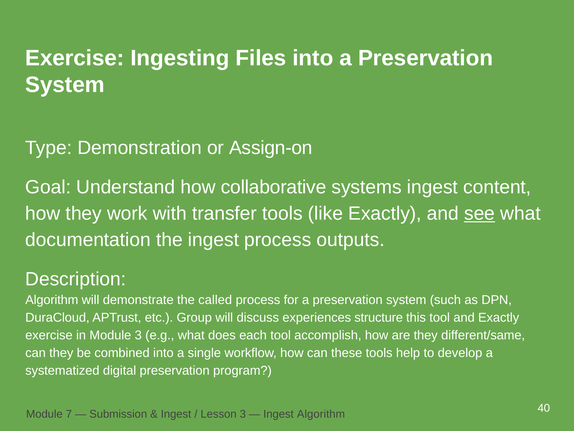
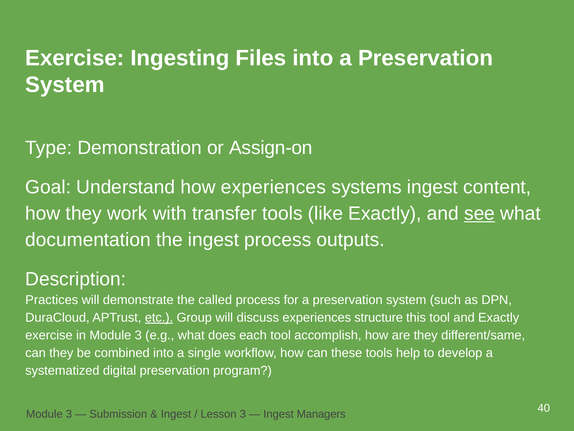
how collaborative: collaborative -> experiences (273, 187)
Algorithm: Algorithm -> Practices (52, 300)
etc underline: none -> present (159, 317)
7: 7 -> 3 (69, 414)
Ingest Algorithm: Algorithm -> Managers (321, 414)
